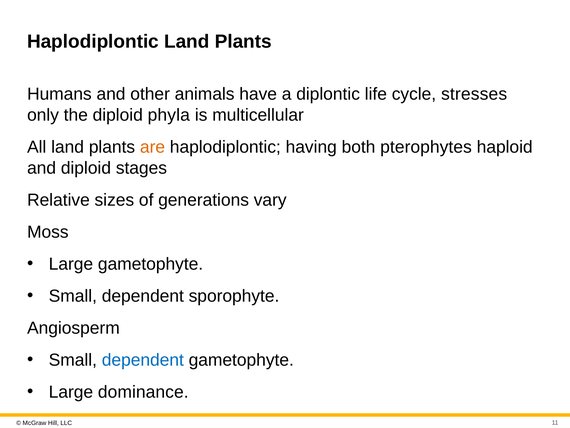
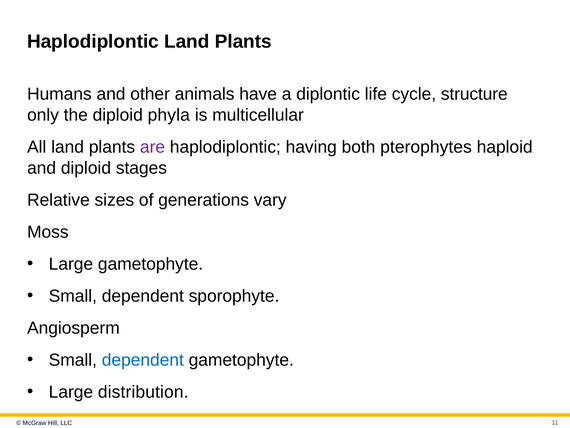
stresses: stresses -> structure (474, 94)
are colour: orange -> purple (153, 147)
dominance: dominance -> distribution (143, 392)
